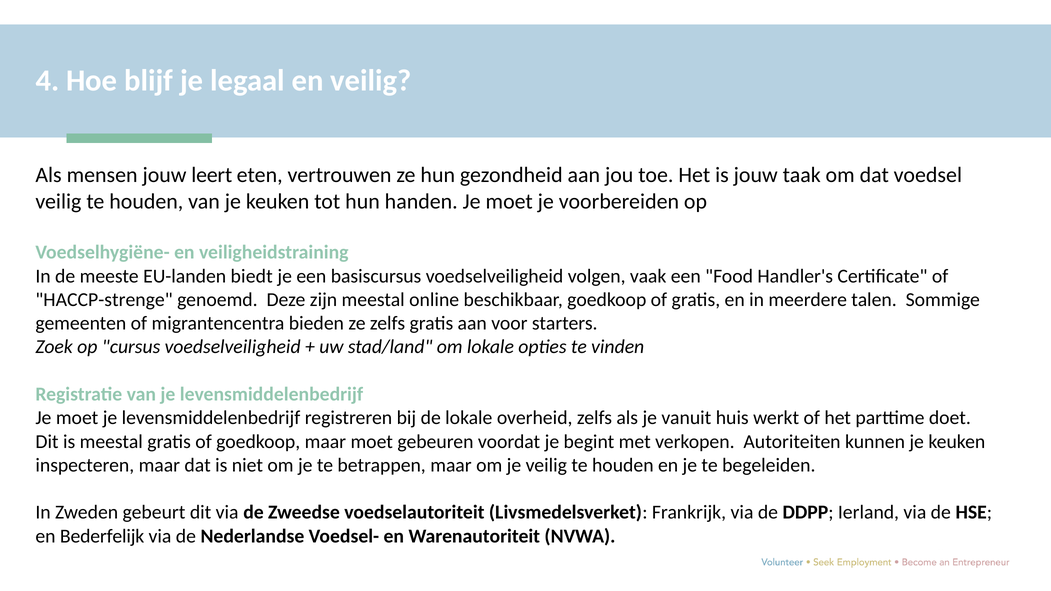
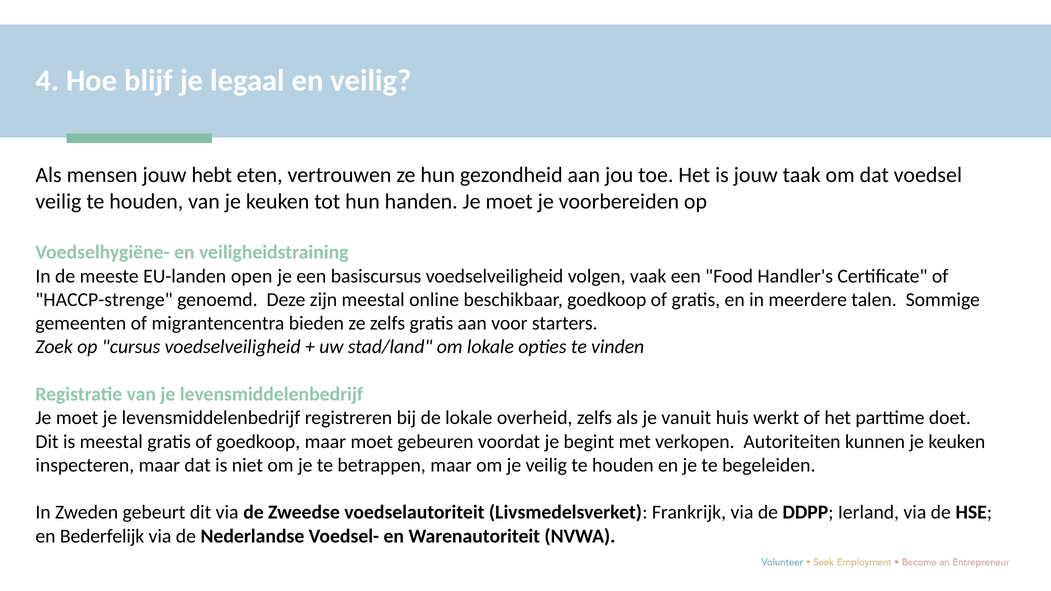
leert: leert -> hebt (212, 175)
biedt: biedt -> open (252, 276)
